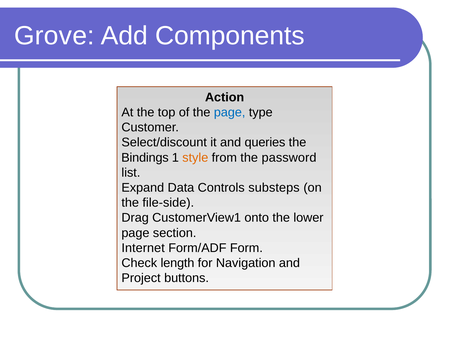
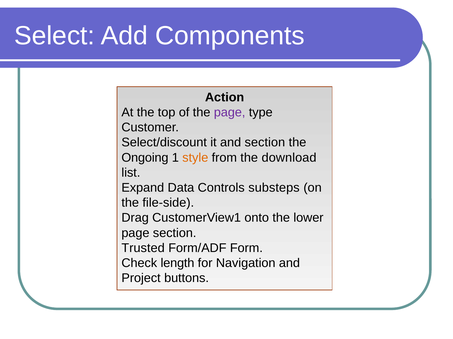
Grove: Grove -> Select (55, 36)
page colour: blue -> purple (230, 113)
and queries: queries -> section (265, 143)
Bindings: Bindings -> Ongoing (145, 158)
password: password -> download (289, 158)
Internet: Internet -> Trusted (143, 249)
